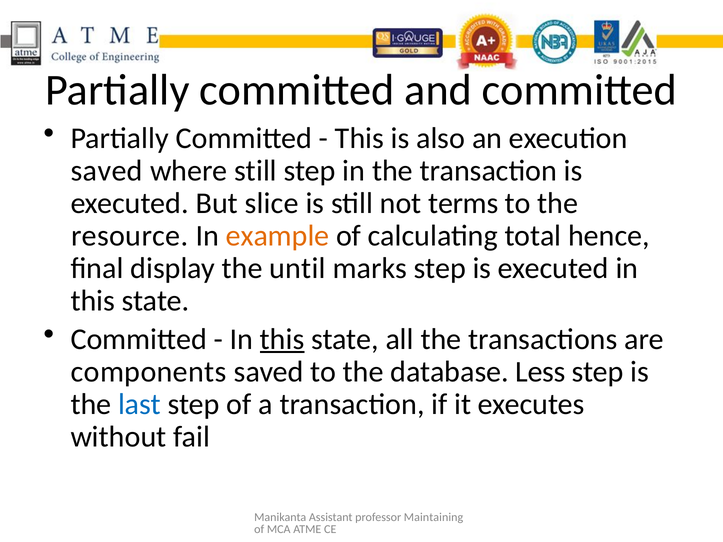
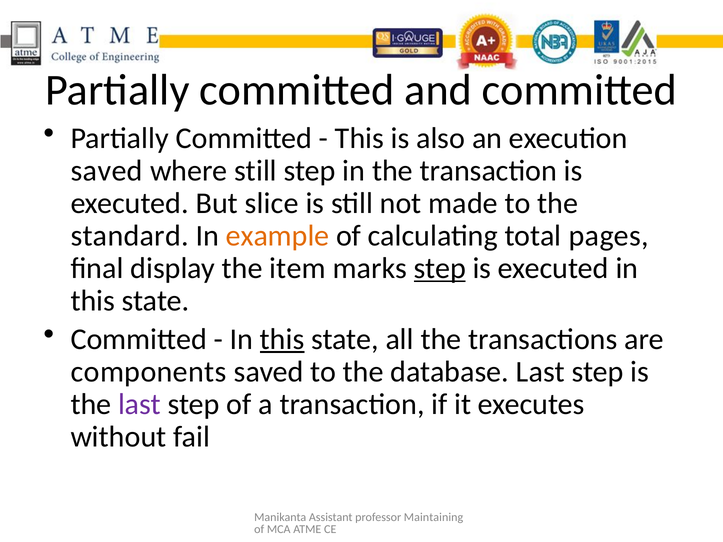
terms: terms -> made (463, 203)
resource: resource -> standard (130, 236)
hence: hence -> pages (609, 236)
until: until -> item (298, 268)
step underline: none -> present (440, 268)
database Less: Less -> Last (540, 372)
last colour: blue -> purple (140, 404)
